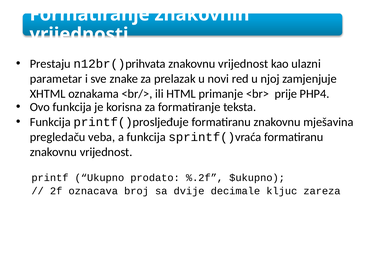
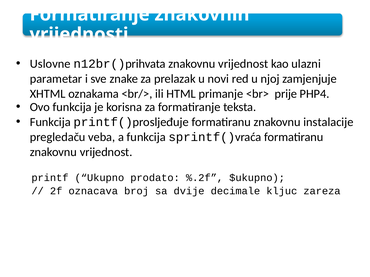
Prestaju: Prestaju -> Uslovne (50, 64)
mješavina: mješavina -> instalacije (328, 122)
